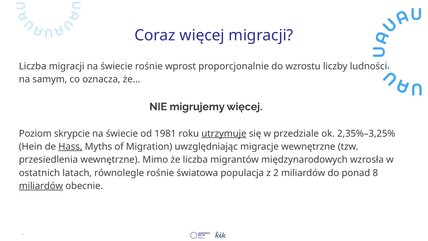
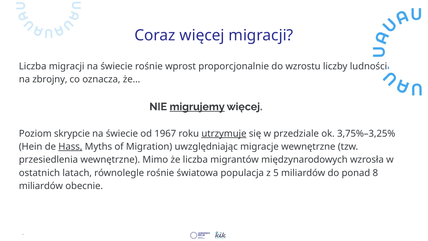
samym: samym -> zbrojny (50, 79)
migrujemy underline: none -> present (197, 107)
1981: 1981 -> 1967 (165, 133)
2,35%–3,25%: 2,35%–3,25% -> 3,75%–3,25% (366, 133)
2: 2 -> 5 (276, 173)
miliardów underline: present -> none (41, 186)
